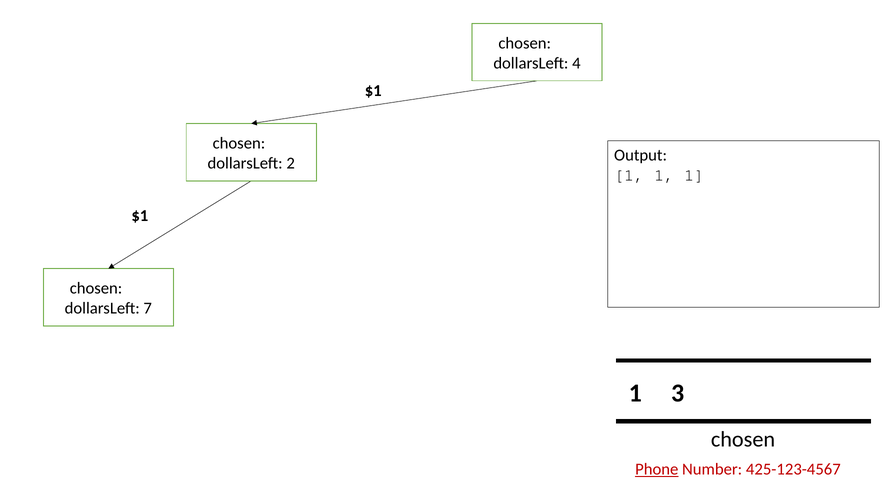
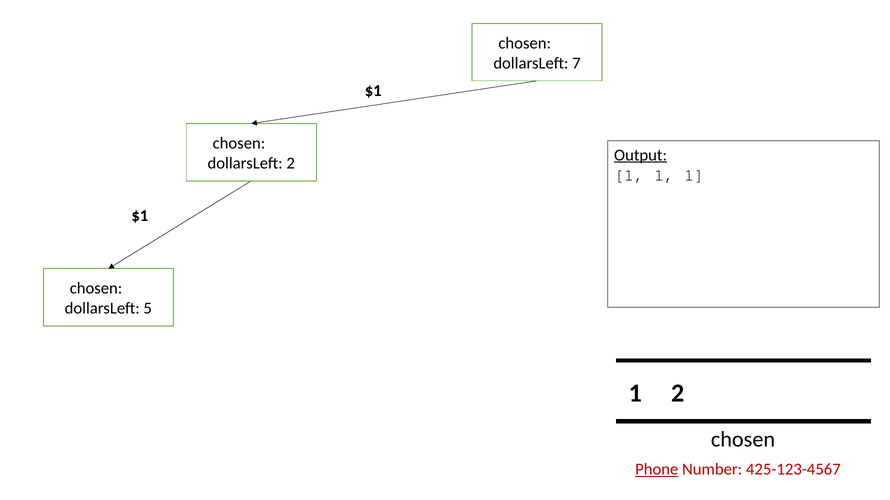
4: 4 -> 7 (576, 63)
Output underline: none -> present (641, 155)
7: 7 -> 5 (148, 309)
1 3: 3 -> 2 (678, 394)
